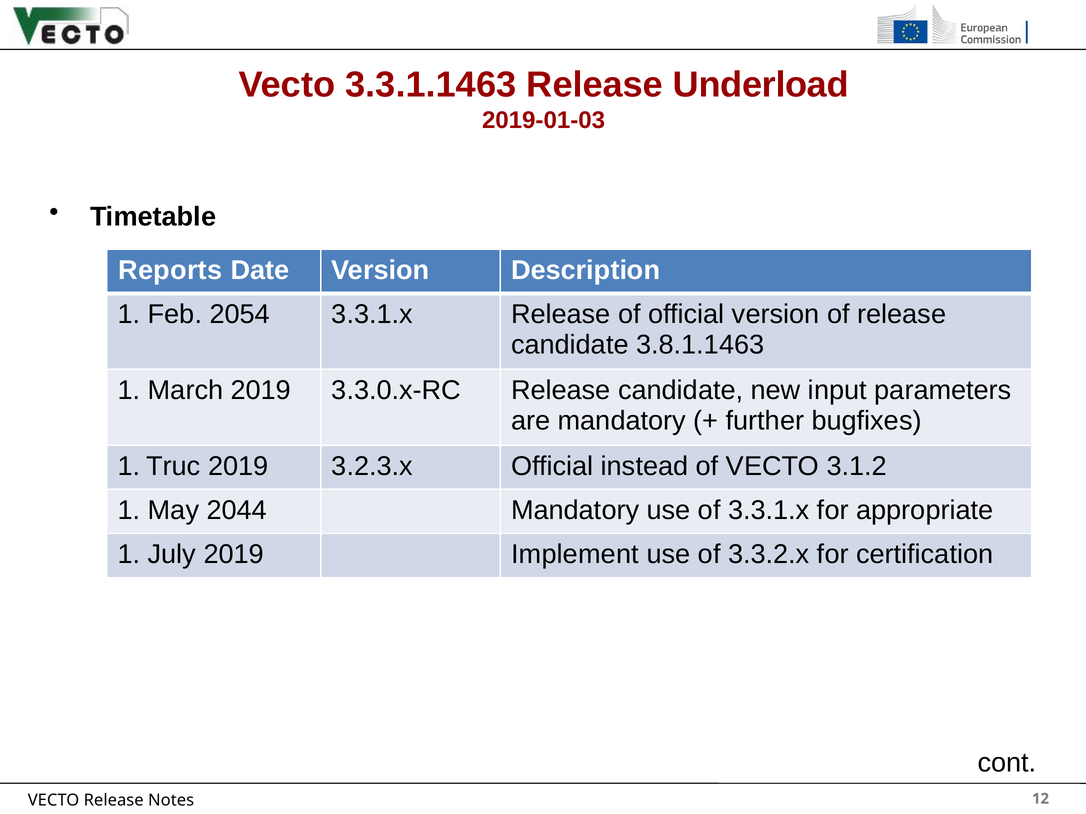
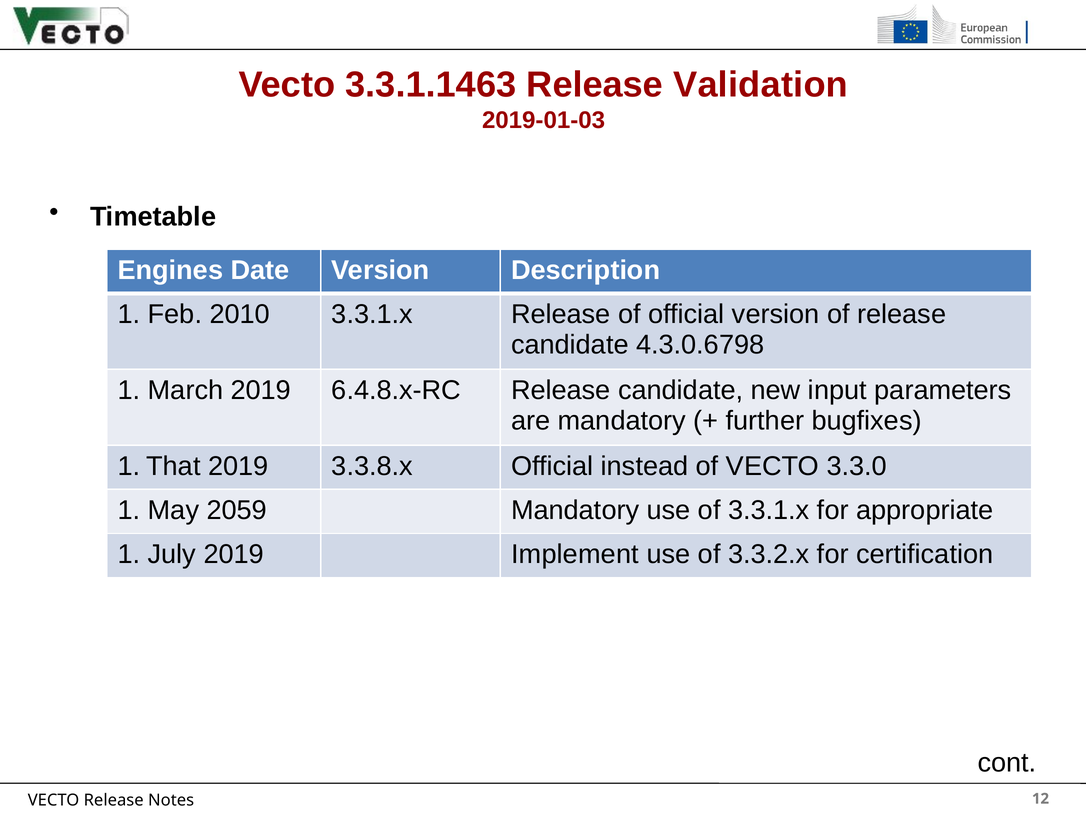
Underload: Underload -> Validation (761, 85)
Reports: Reports -> Engines (170, 271)
2054: 2054 -> 2010 (240, 315)
3.8.1.1463: 3.8.1.1463 -> 4.3.0.6798 (700, 345)
3.3.0.x-RC: 3.3.0.x-RC -> 6.4.8.x-RC (396, 391)
Truc: Truc -> That (173, 467)
3.2.3.x: 3.2.3.x -> 3.3.8.x (372, 467)
3.1.2: 3.1.2 -> 3.3.0 (857, 467)
2044: 2044 -> 2059 (237, 511)
